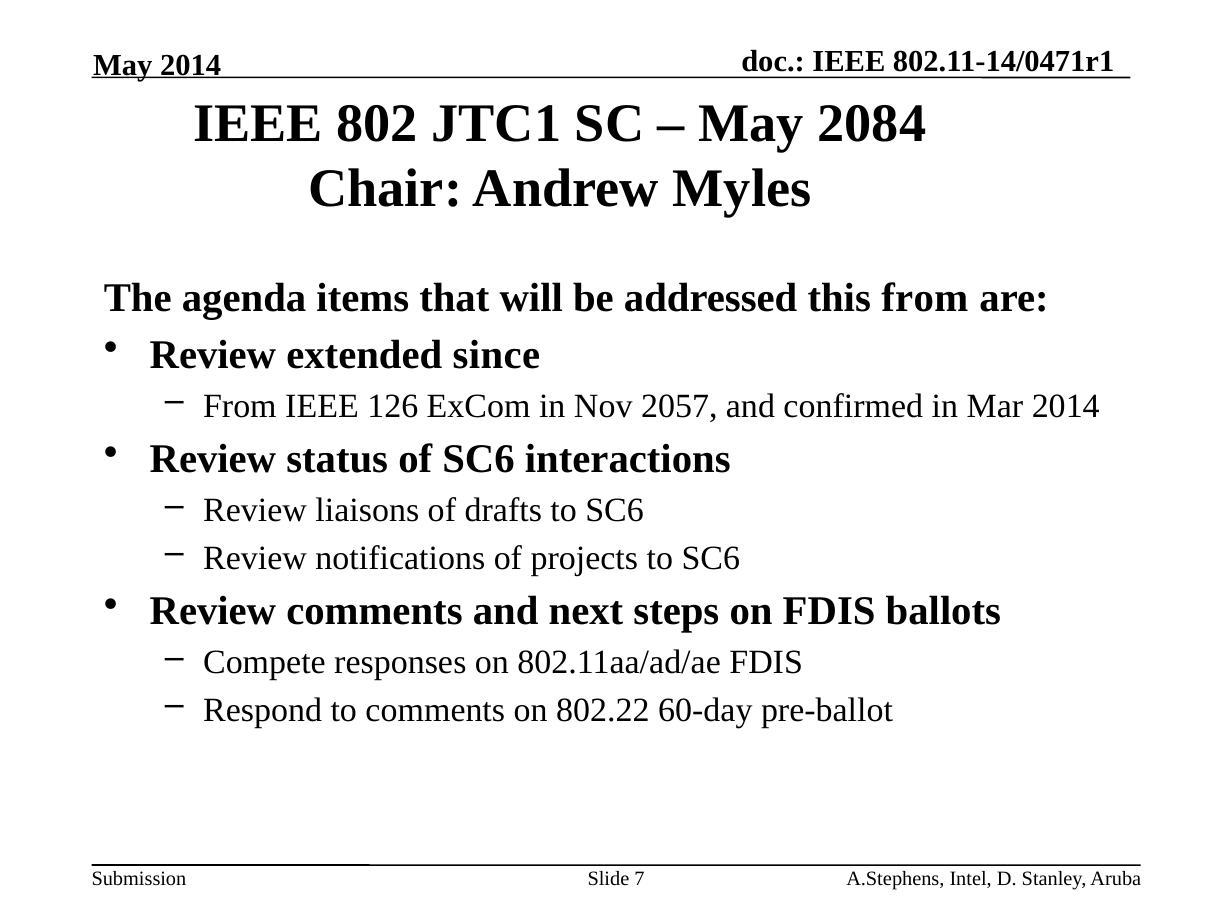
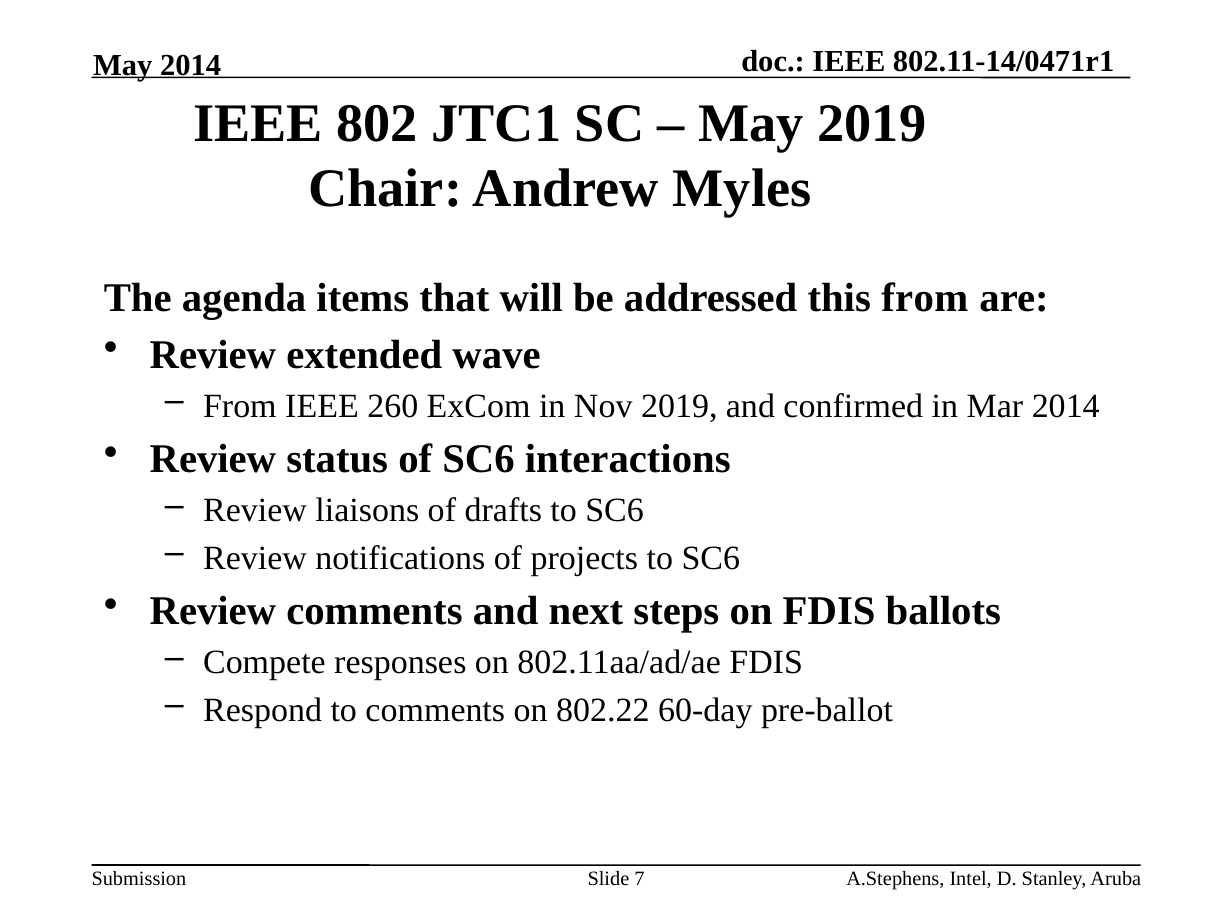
May 2084: 2084 -> 2019 (872, 124)
since: since -> wave (497, 355)
126: 126 -> 260 (393, 406)
Nov 2057: 2057 -> 2019 (679, 406)
